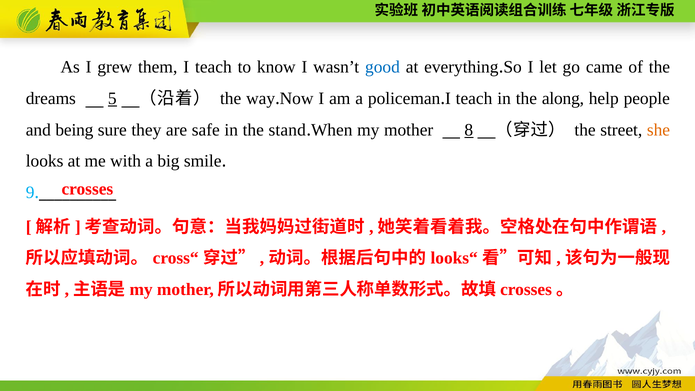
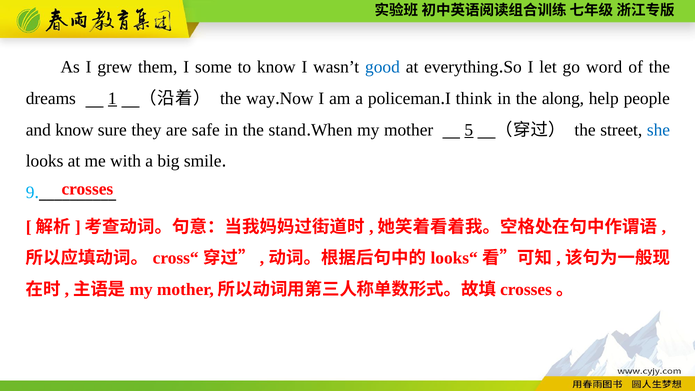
teach: teach -> some (213, 67)
came: came -> word (604, 67)
5: 5 -> 1 (112, 99)
teach: teach -> think (474, 99)
and being: being -> know (74, 130)
8: 8 -> 5 (469, 130)
she colour: orange -> blue (658, 130)
